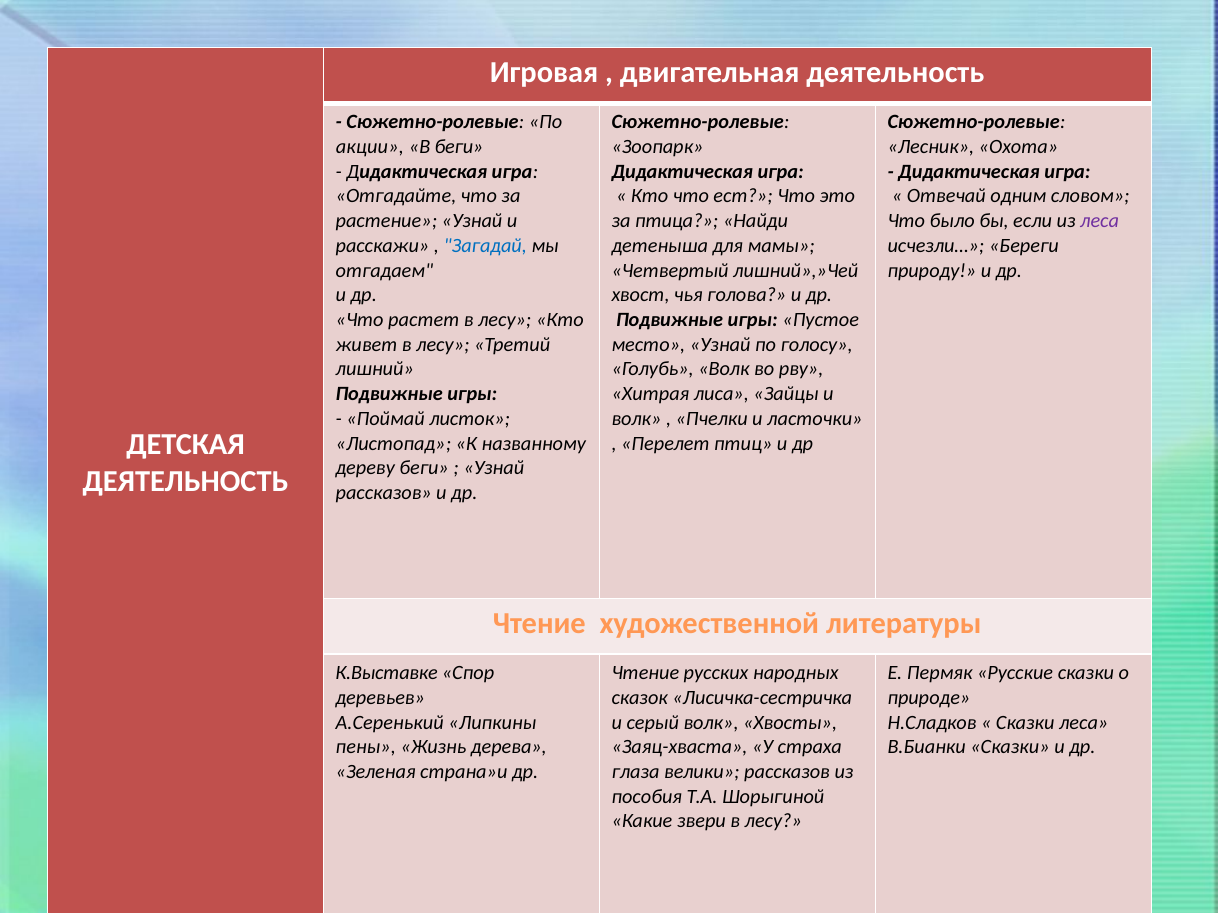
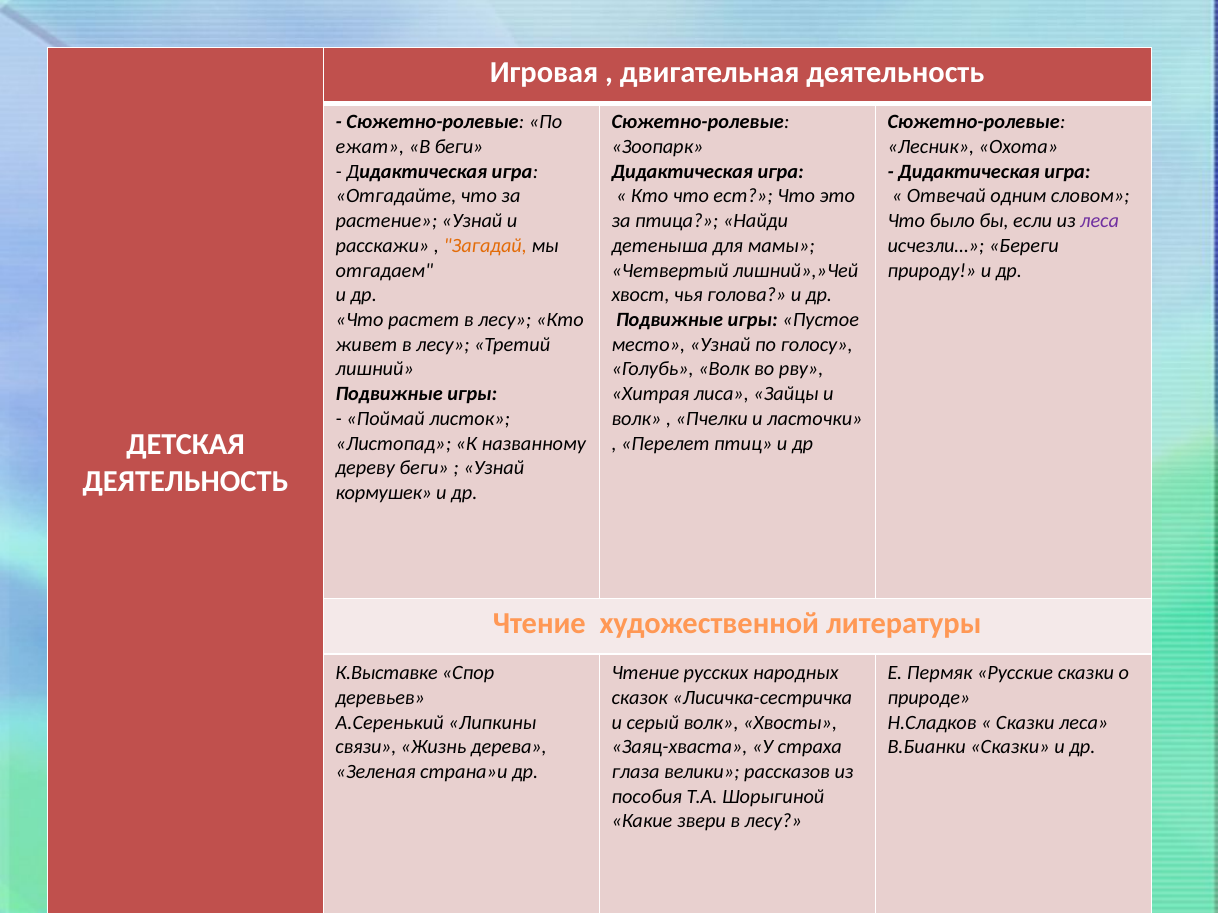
акции: акции -> ежат (370, 147)
Загадай colour: blue -> orange (485, 246)
рассказов: рассказов -> кормушек (384, 493)
пены: пены -> связи (366, 747)
